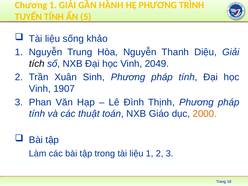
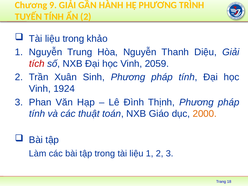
Chương 1: 1 -> 9 (53, 5)
ẨN 5: 5 -> 2 (86, 17)
liệu sống: sống -> trong (73, 39)
tích colour: black -> red (37, 64)
2049: 2049 -> 2059 (157, 64)
1907: 1907 -> 1924 (64, 89)
